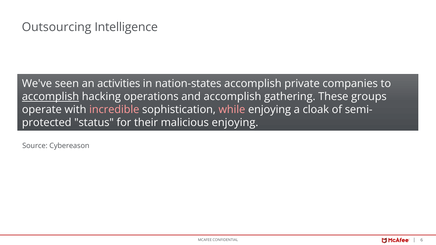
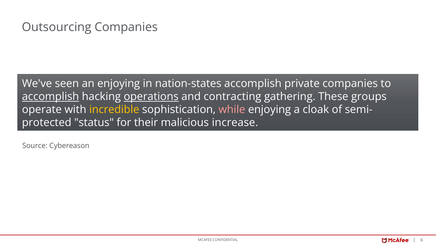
Outsourcing Intelligence: Intelligence -> Companies (126, 27)
an activities: activities -> enjoying (119, 84)
operations underline: none -> present (151, 97)
and accomplish: accomplish -> contracting (232, 97)
incredible colour: pink -> yellow (114, 110)
malicious enjoying: enjoying -> increase (235, 123)
